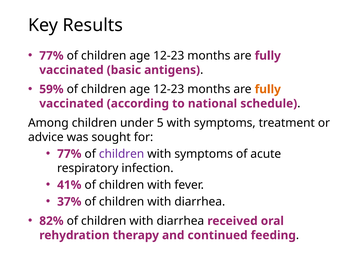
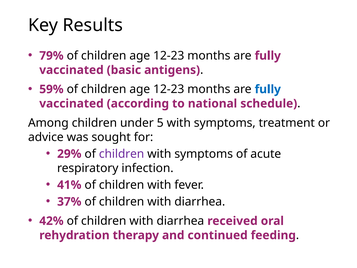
77%: 77% -> 79% (51, 56)
fully colour: orange -> blue (268, 89)
77%: 77% -> 29% (69, 154)
82%: 82% -> 42% (51, 221)
